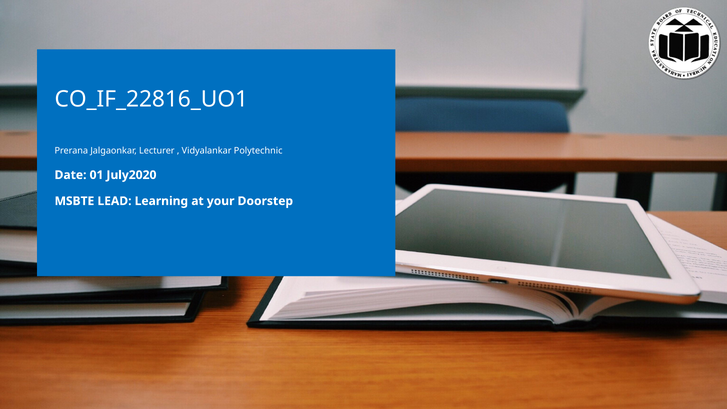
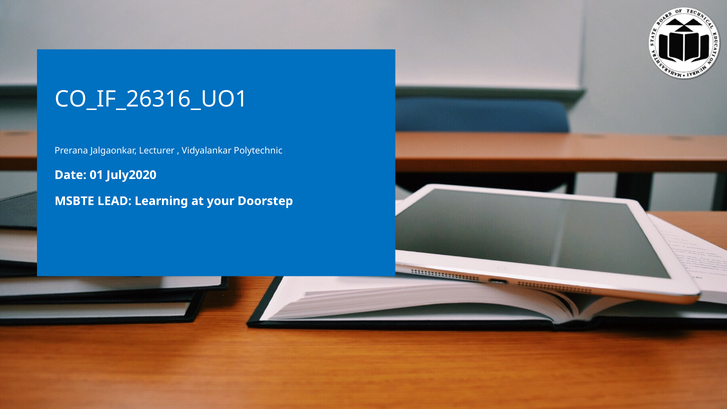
CO_IF_22816_UO1: CO_IF_22816_UO1 -> CO_IF_26316_UO1 (151, 99)
